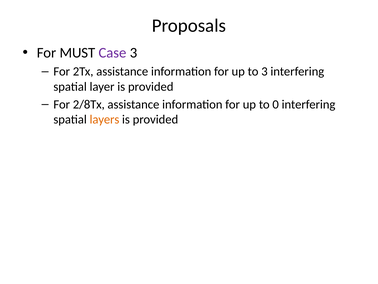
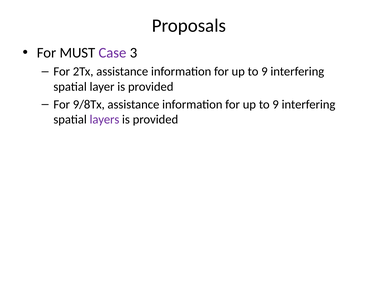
3: 3 -> 9 (264, 71)
2/8Tx: 2/8Tx -> 9/8Tx (89, 104)
0: 0 -> 9 (276, 104)
layers colour: orange -> purple (104, 119)
